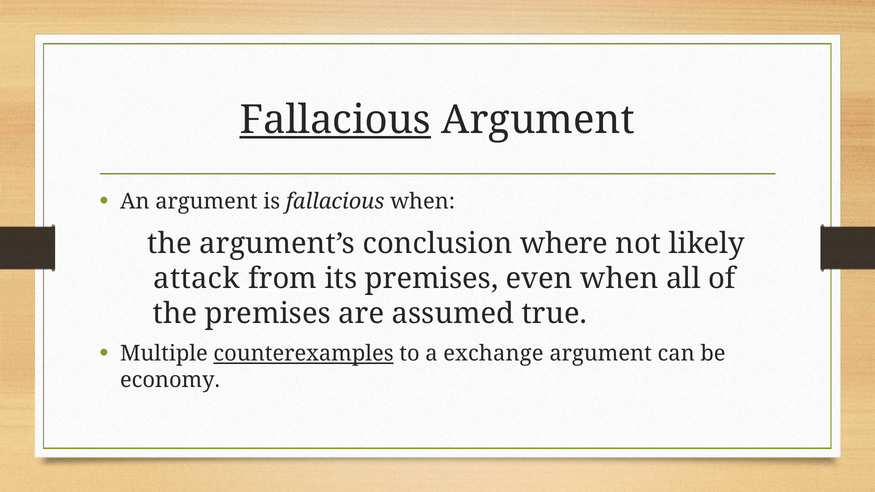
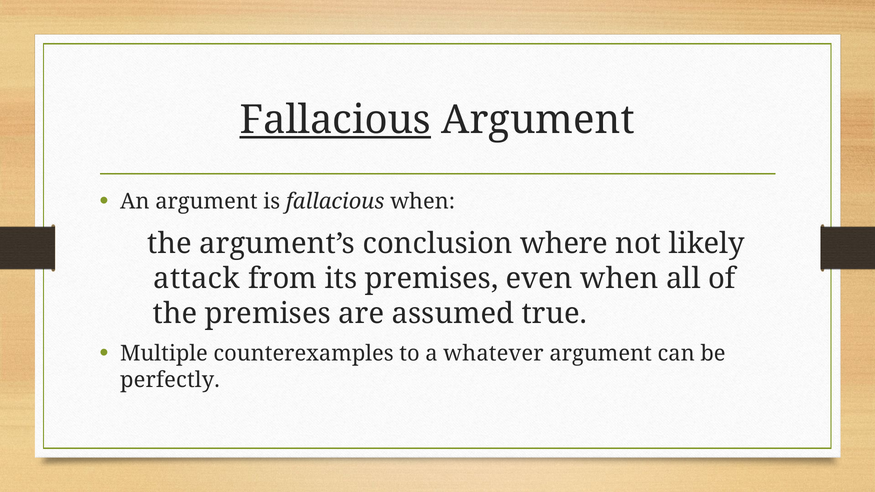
counterexamples underline: present -> none (304, 354)
exchange: exchange -> whatever (493, 354)
economy: economy -> perfectly (170, 380)
